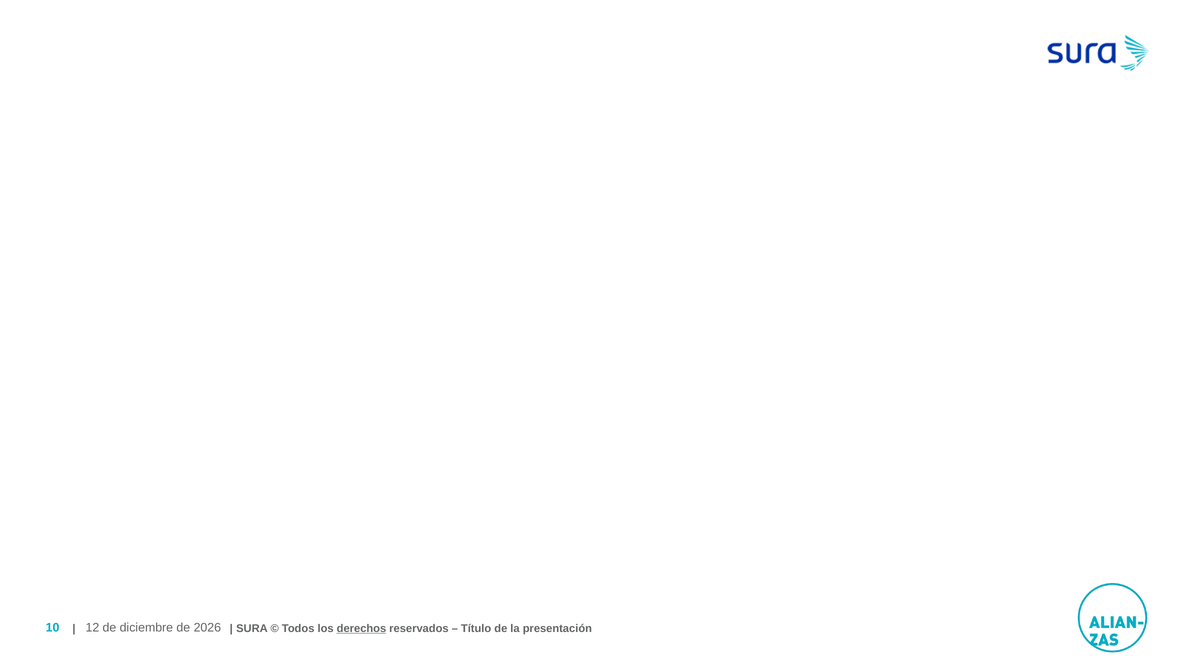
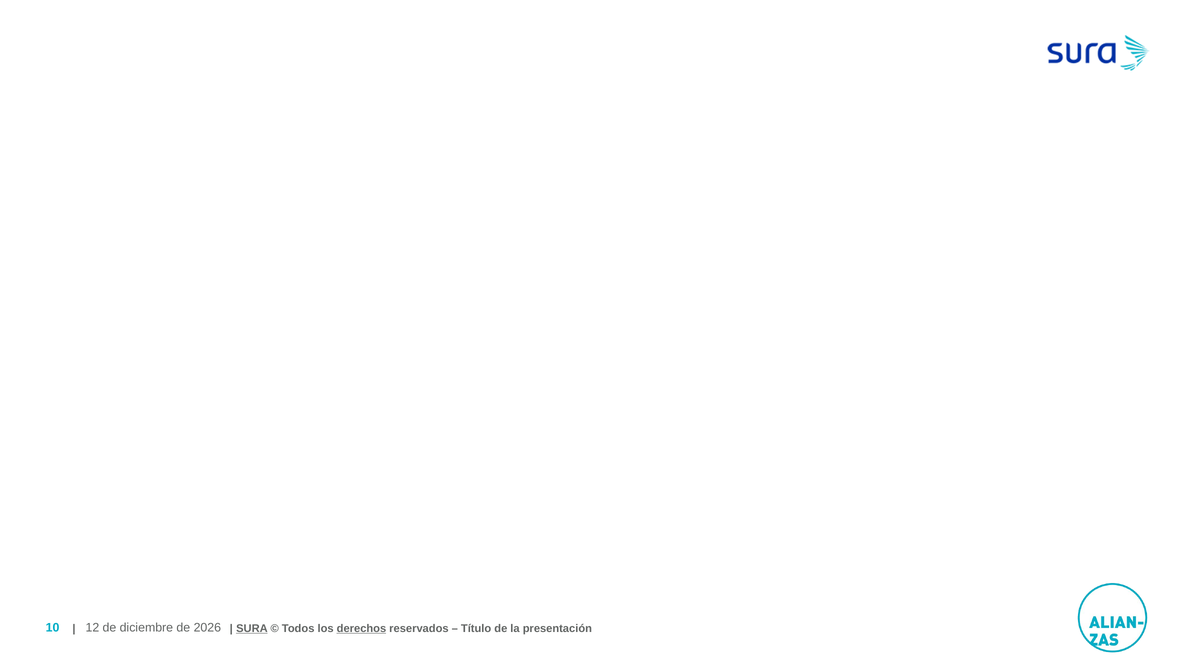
SURA underline: none -> present (252, 629)
